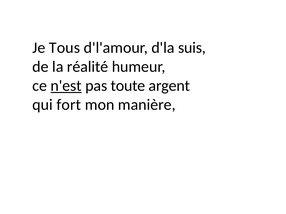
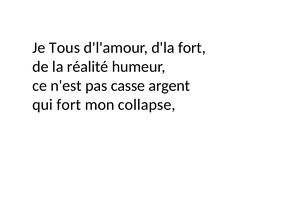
d'la suis: suis -> fort (192, 48)
n'est underline: present -> none (66, 86)
toute: toute -> casse (128, 86)
manière: manière -> collapse (147, 105)
